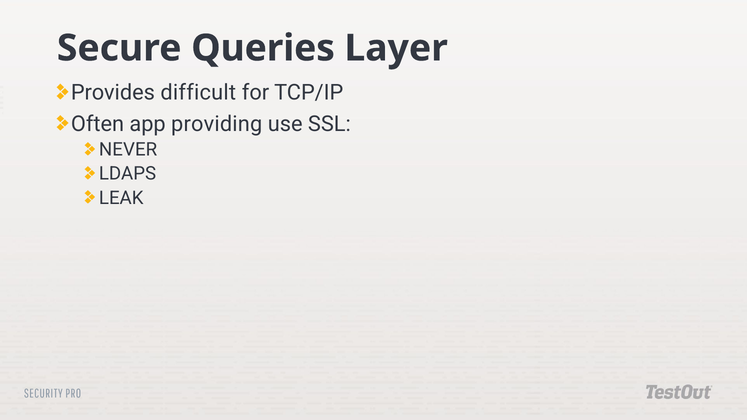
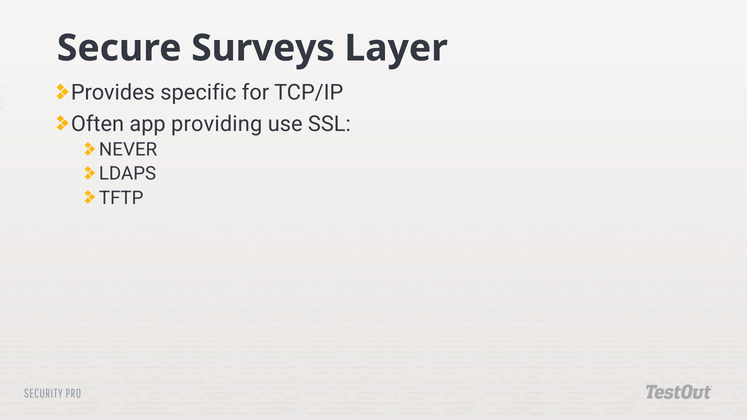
Queries: Queries -> Surveys (263, 48)
difficult: difficult -> specific (198, 93)
LEAK: LEAK -> TFTP (121, 198)
